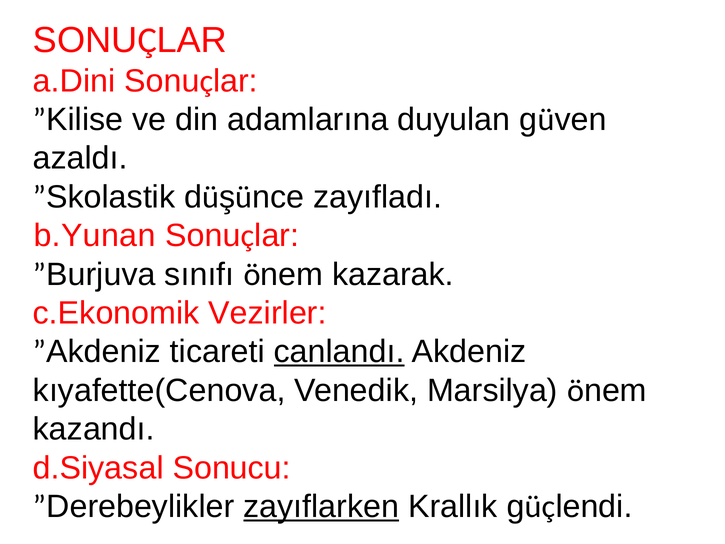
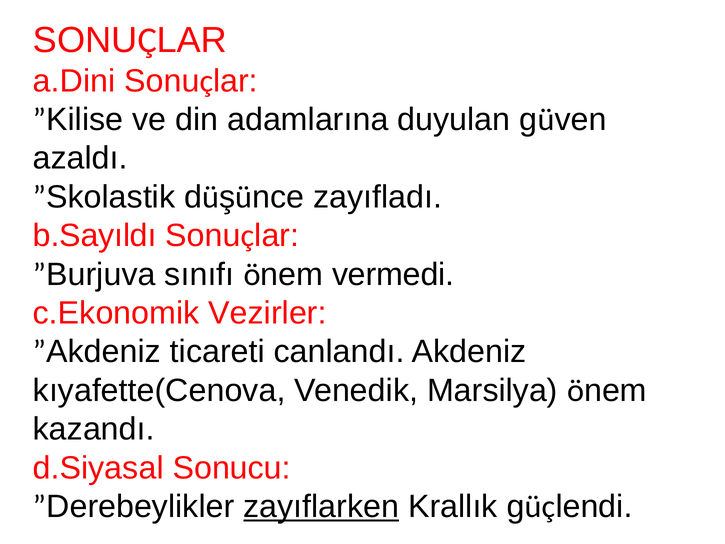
b.Yunan: b.Yunan -> b.Sayıldı (95, 236)
kazarak: kazarak -> vermedi (393, 274)
canlandı underline: present -> none (339, 352)
